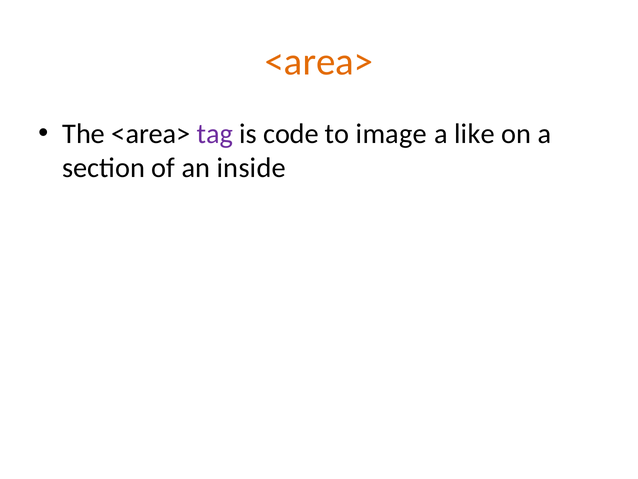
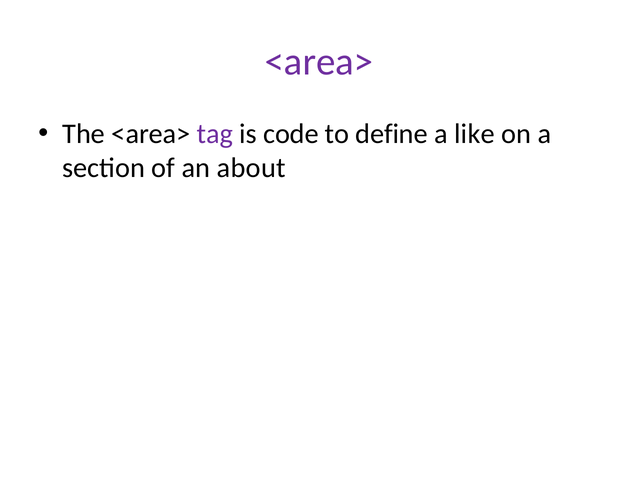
<area> colour: orange -> purple (319, 62)
image: image -> define (392, 134)
inside: inside -> about (251, 168)
